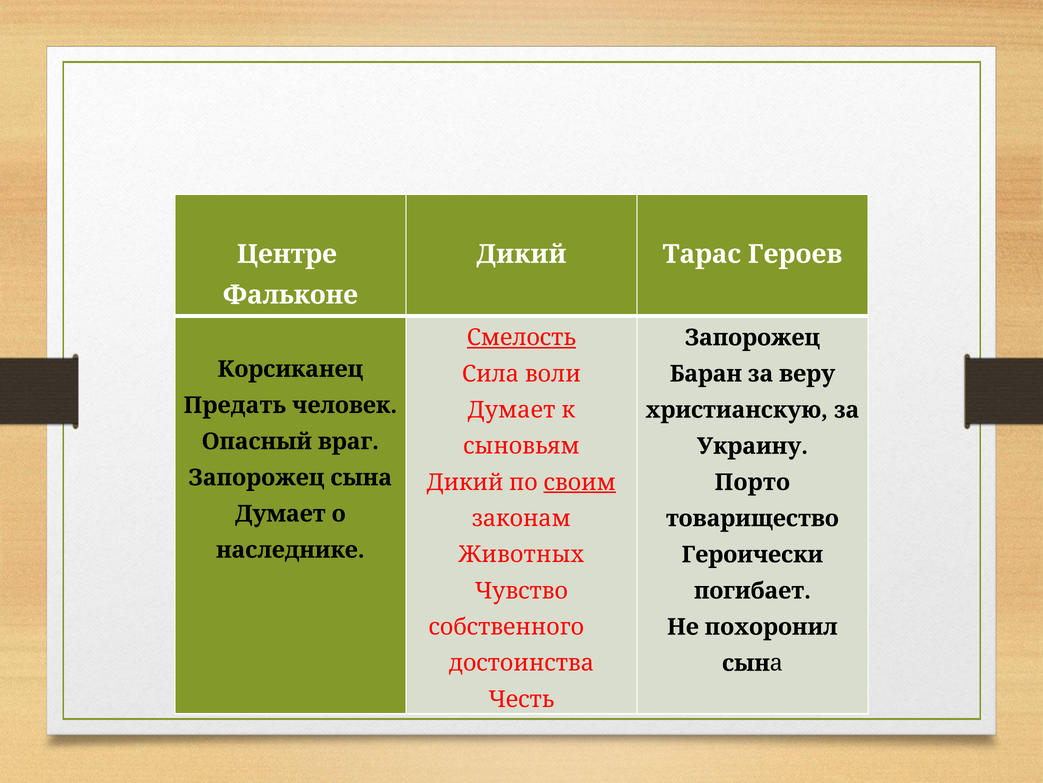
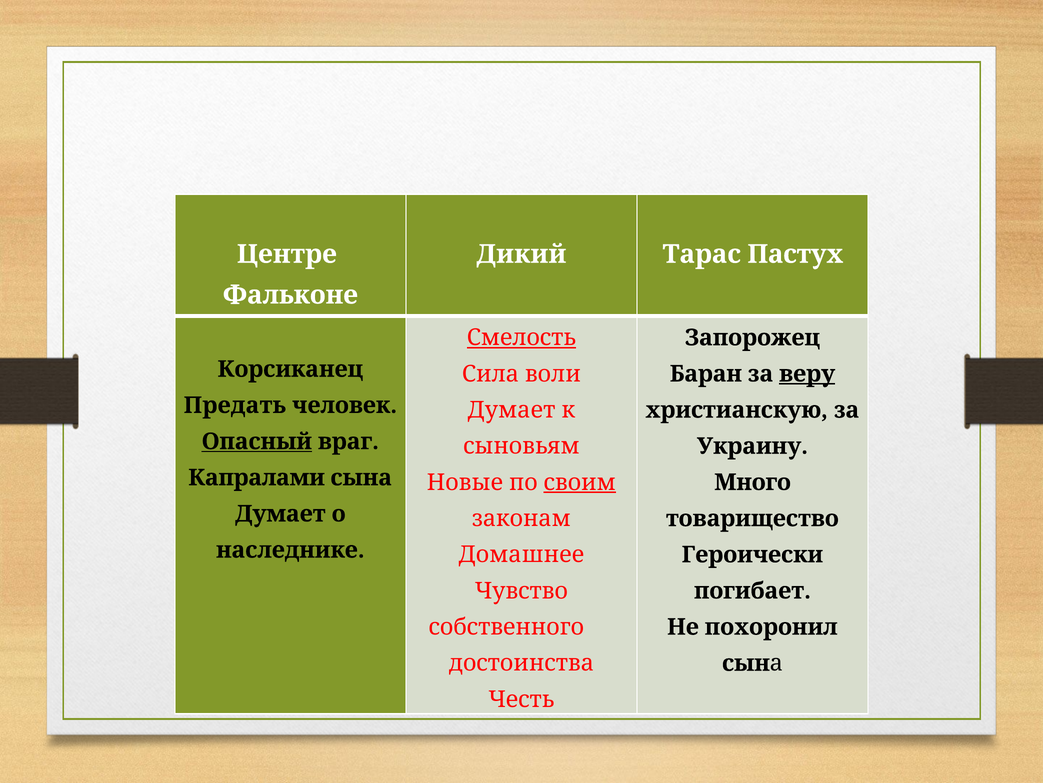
Героев: Героев -> Пастух (795, 254)
веру underline: none -> present (807, 374)
Опасный underline: none -> present (257, 441)
Запорожец: Запорожец -> Капралами (257, 477)
Дикий: Дикий -> Новые (465, 482)
Порто: Порто -> Много (753, 482)
Животных: Животных -> Домашнее (521, 554)
